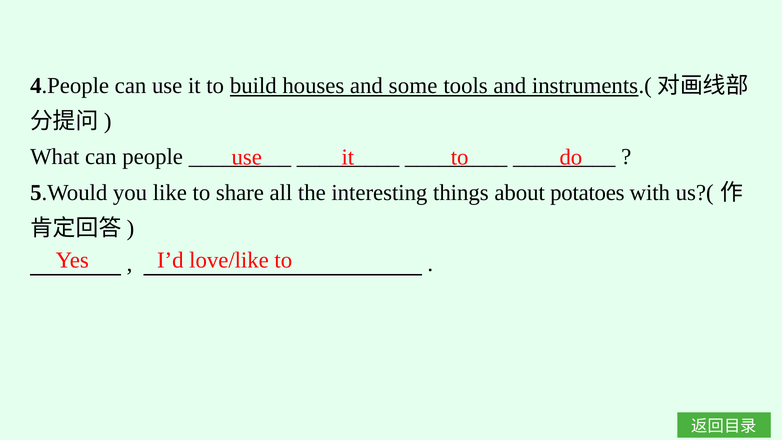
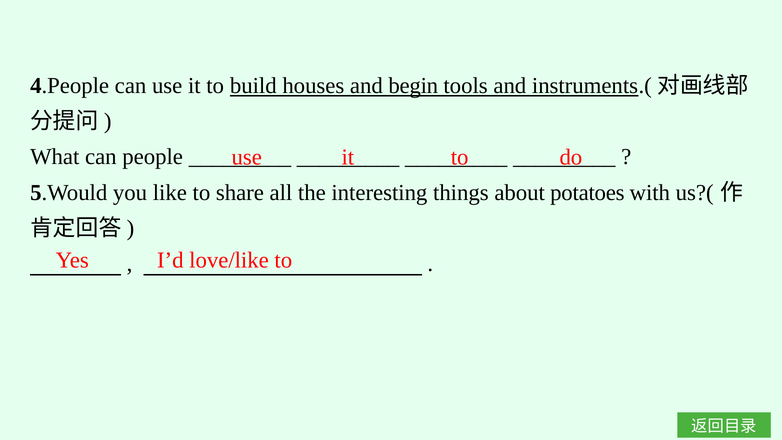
some: some -> begin (413, 86)
